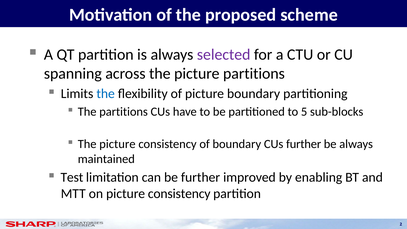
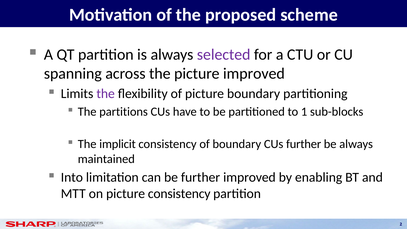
picture partitions: partitions -> improved (254, 73)
the colour: blue -> purple (106, 94)
5: 5 -> 1 (304, 112)
picture: picture -> implicit (118, 144)
Test: Test -> Into (72, 177)
